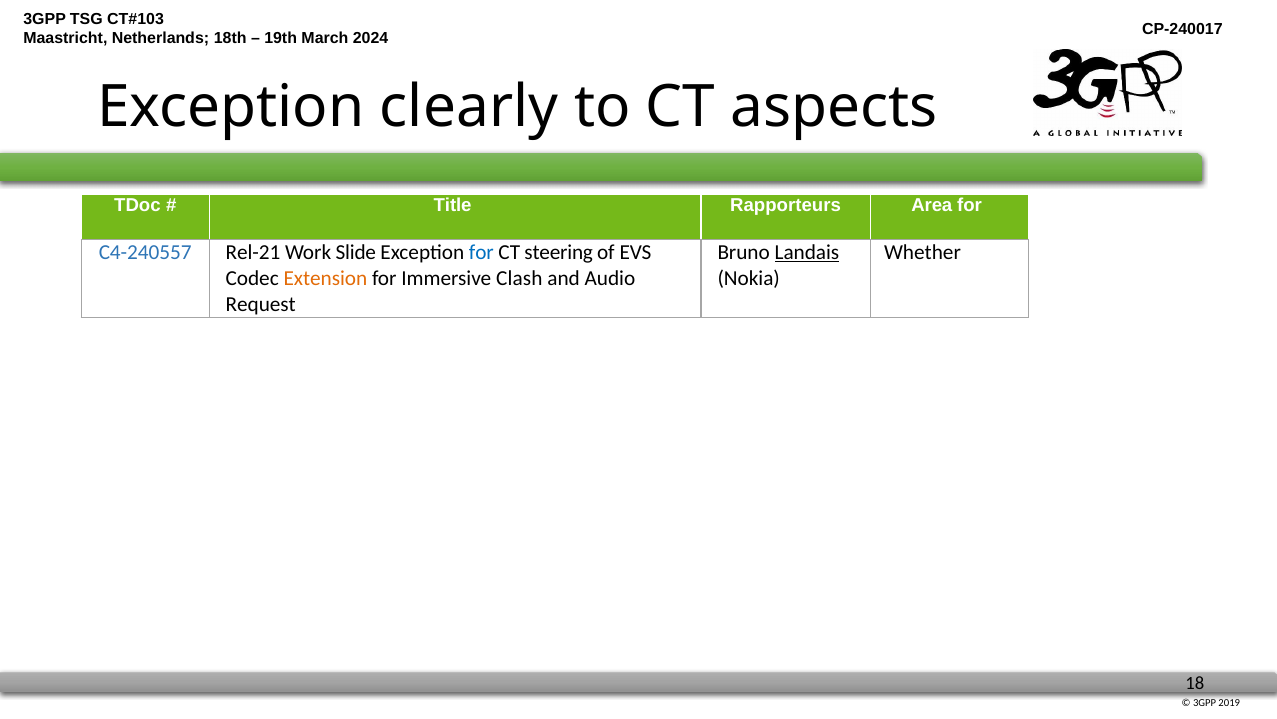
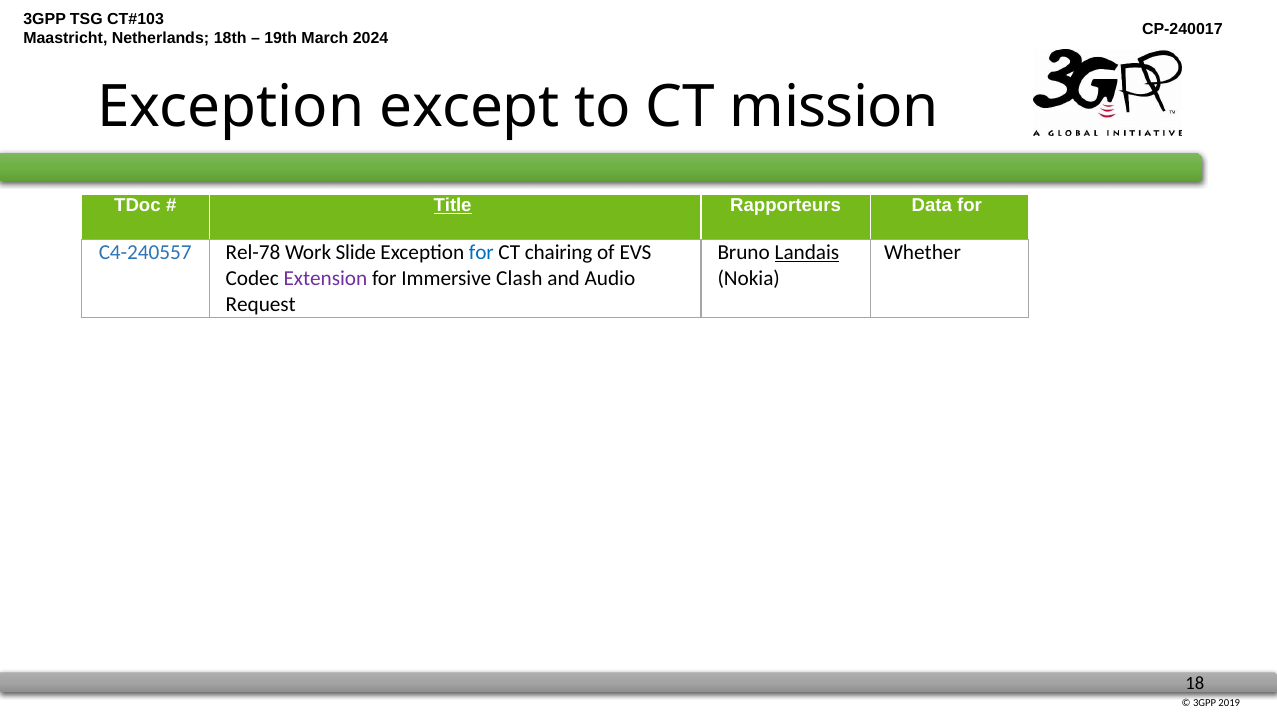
clearly: clearly -> except (470, 107)
aspects: aspects -> mission (834, 107)
Title underline: none -> present (453, 205)
Area: Area -> Data (932, 205)
Rel-21: Rel-21 -> Rel-78 (253, 252)
steering: steering -> chairing (559, 252)
Extension colour: orange -> purple (325, 278)
